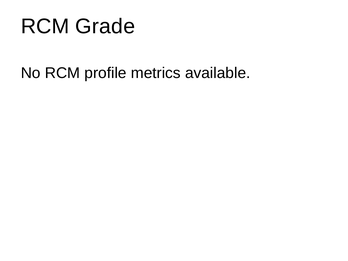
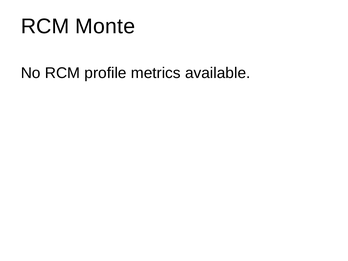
Grade: Grade -> Monte (105, 26)
